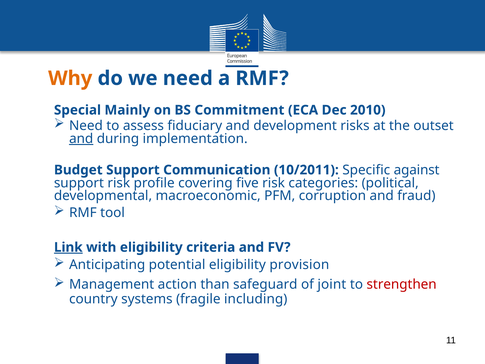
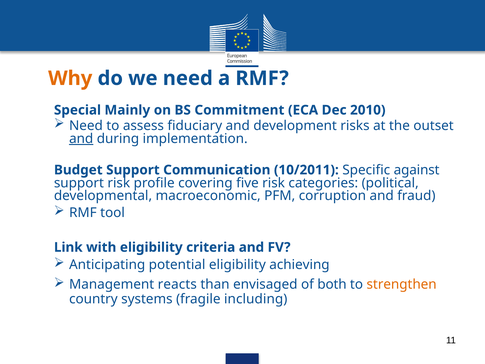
Link underline: present -> none (68, 247)
provision: provision -> achieving (299, 264)
action: action -> reacts (177, 284)
safeguard: safeguard -> envisaged (265, 284)
joint: joint -> both (332, 284)
strengthen colour: red -> orange (402, 284)
